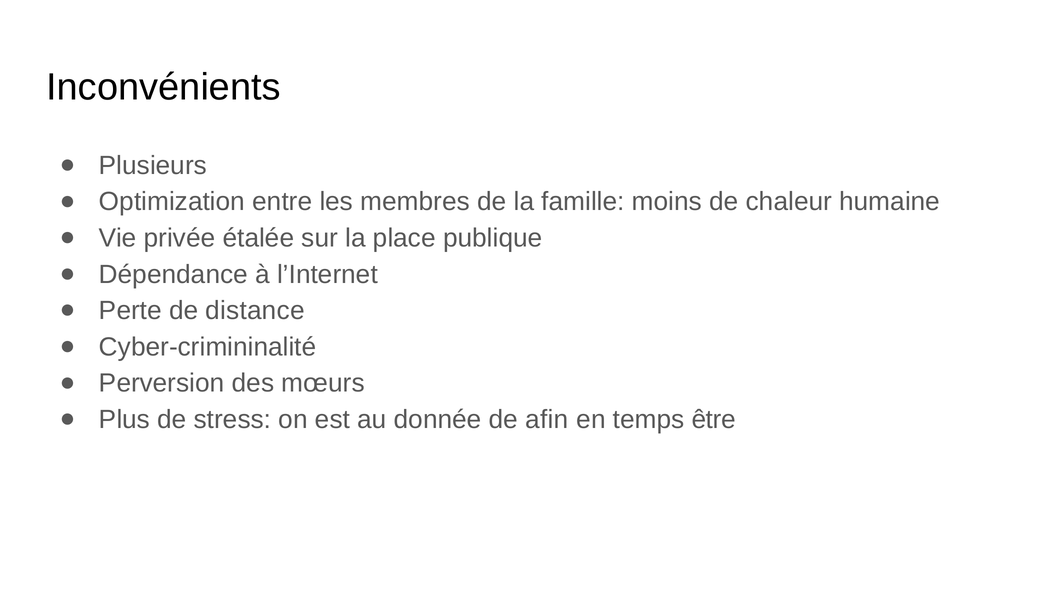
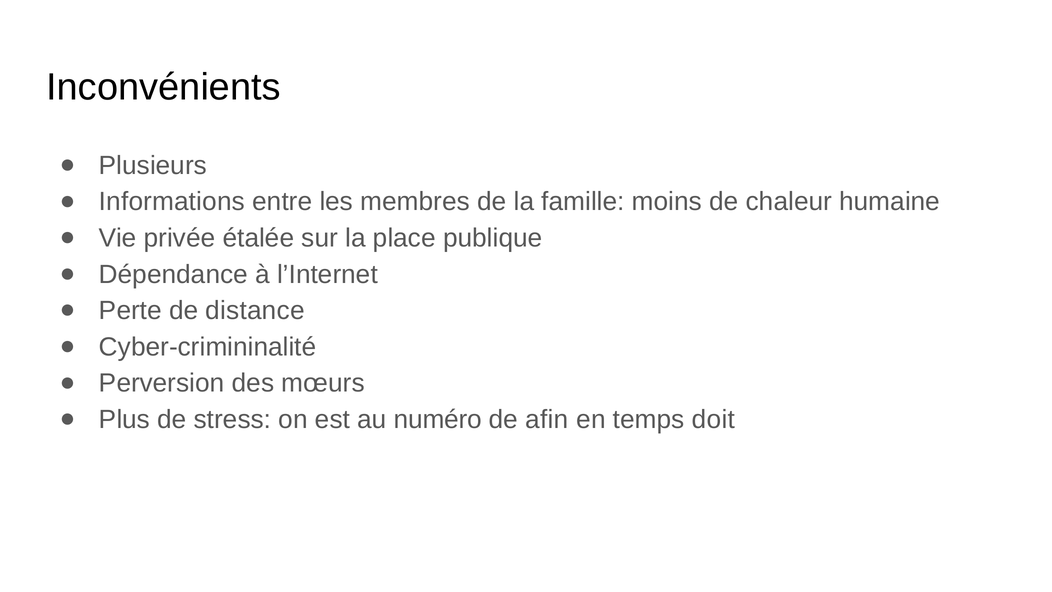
Optimization: Optimization -> Informations (172, 202)
donnée: donnée -> numéro (438, 419)
être: être -> doit (713, 419)
